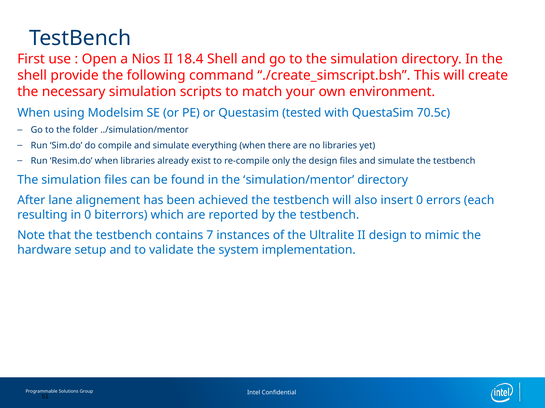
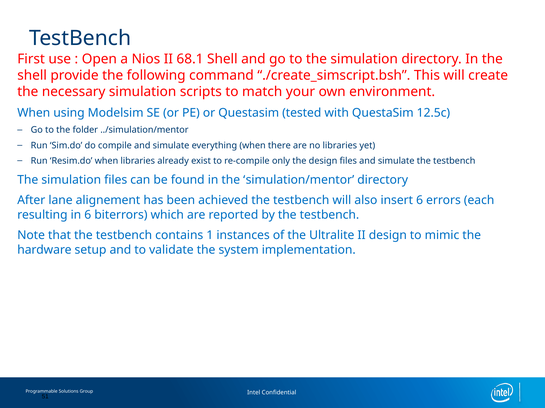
18.4: 18.4 -> 68.1 (190, 59)
70.5c: 70.5c -> 12.5c (433, 113)
insert 0: 0 -> 6 (420, 201)
in 0: 0 -> 6 (88, 215)
7: 7 -> 1 (210, 236)
